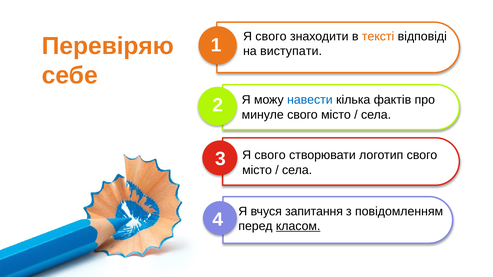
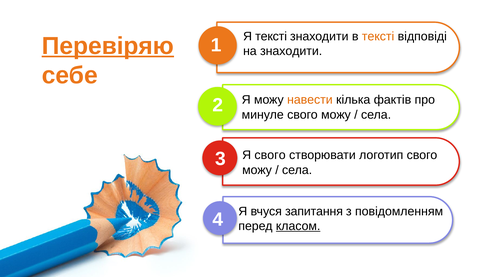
свого: свого -> тексті (271, 36)
Перевіряю underline: none -> present (108, 46)
на виступати: виступати -> знаходити (291, 51)
навести colour: blue -> orange (310, 100)
минуле свого місто: місто -> можу (336, 115)
місто: місто -> можу (257, 170)
